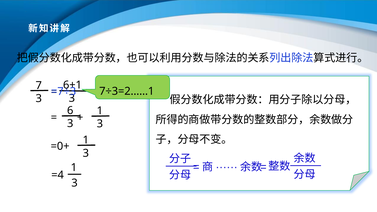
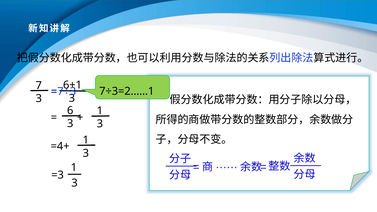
=0+: =0+ -> =4+ (60, 146)
=4: =4 -> =3 (58, 175)
